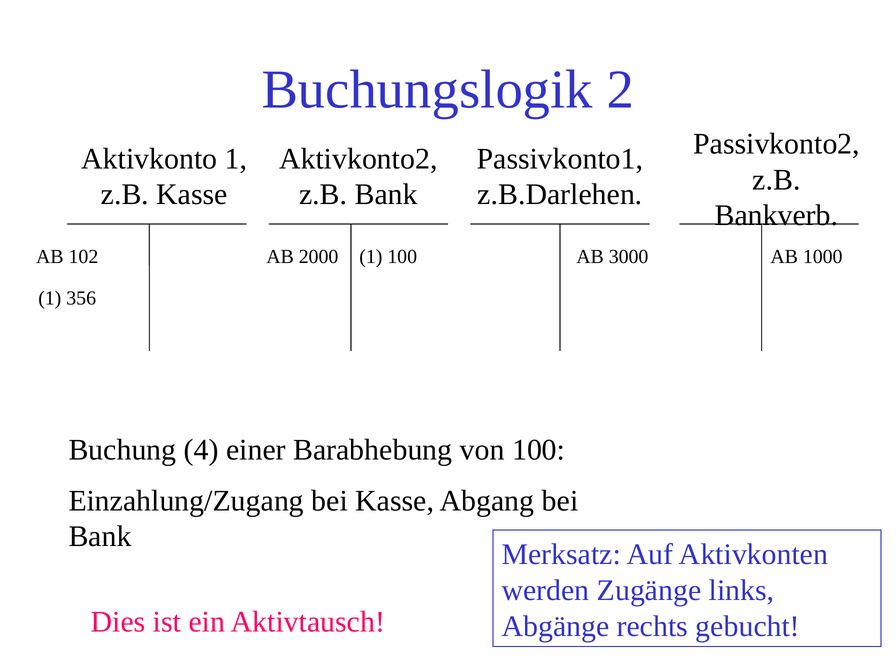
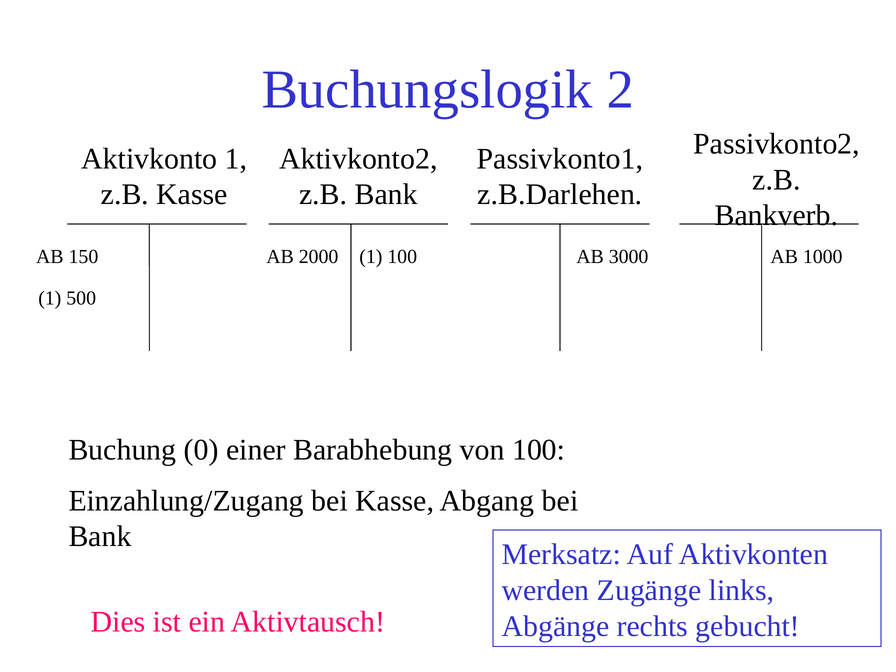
102: 102 -> 150 (83, 257)
356: 356 -> 500 (81, 298)
4: 4 -> 0 (201, 450)
